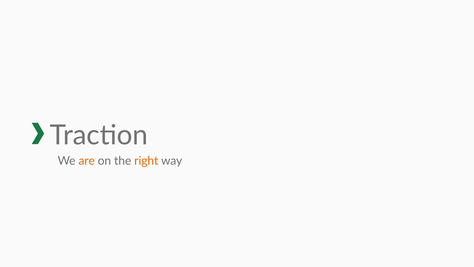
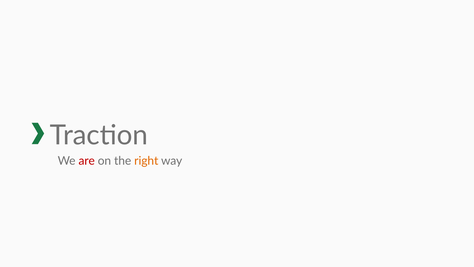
are colour: orange -> red (87, 161)
